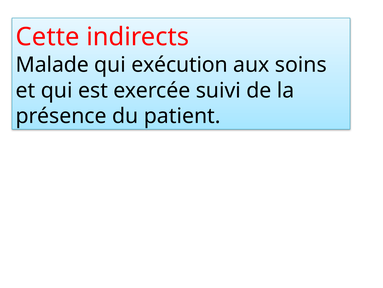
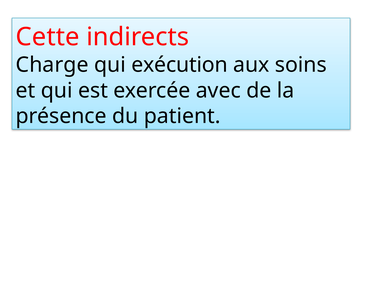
Malade: Malade -> Charge (52, 65)
suivi: suivi -> avec (218, 90)
